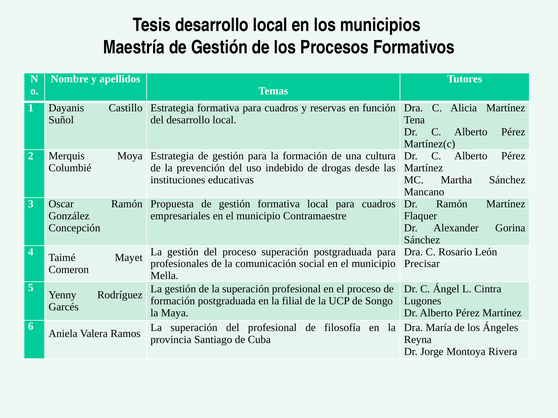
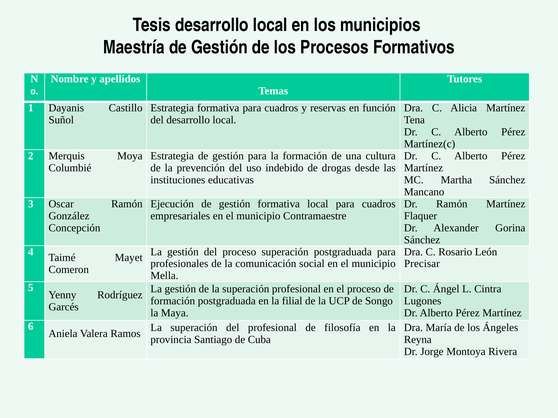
Propuesta: Propuesta -> Ejecución (172, 204)
